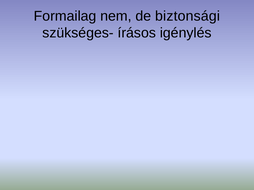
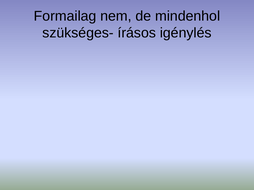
biztonsági: biztonsági -> mindenhol (188, 16)
